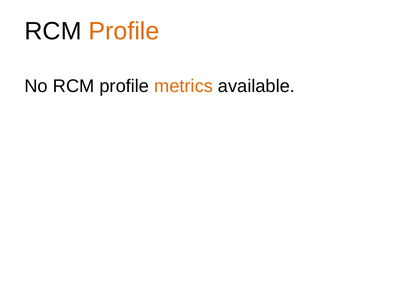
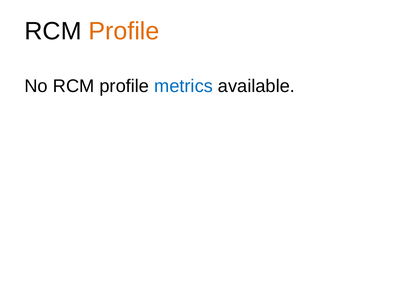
metrics colour: orange -> blue (184, 86)
